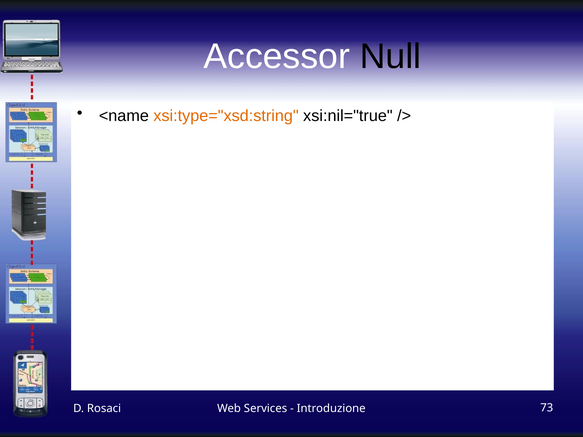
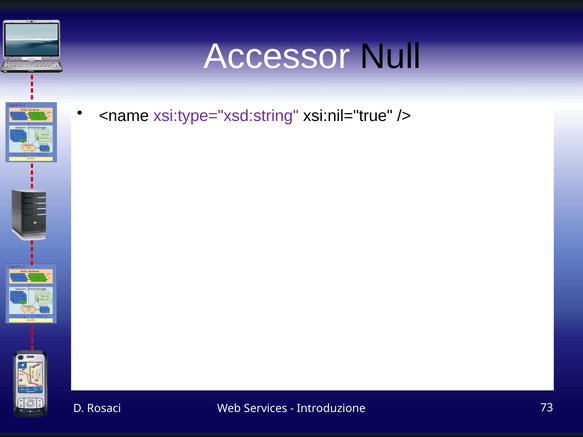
xsi:type="xsd:string colour: orange -> purple (226, 116)
